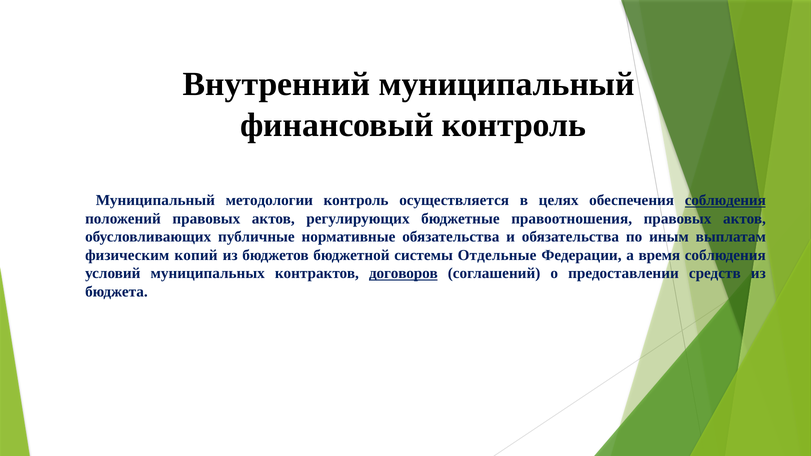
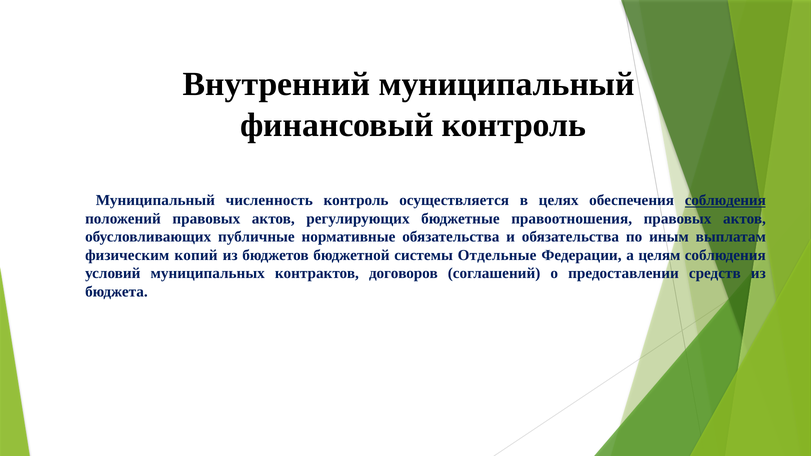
методологии: методологии -> численность (269, 200)
время: время -> целям (659, 255)
договоров underline: present -> none (403, 273)
